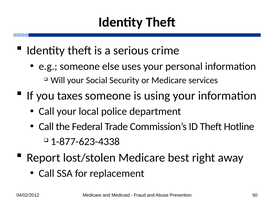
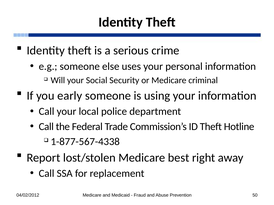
services: services -> criminal (203, 81)
taxes: taxes -> early (70, 96)
1-877-623-4338: 1-877-623-4338 -> 1-877-567-4338 (85, 142)
